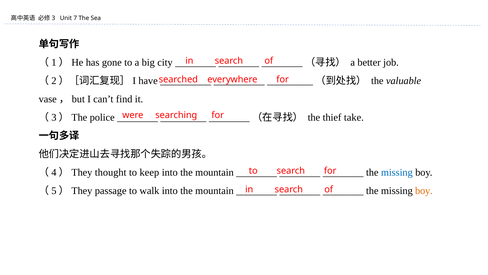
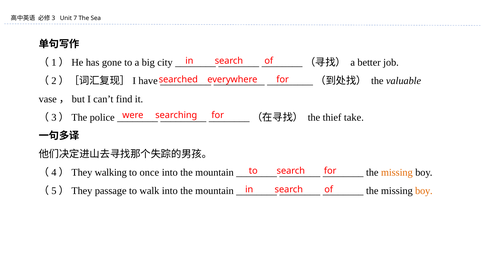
thought: thought -> walking (111, 172)
keep: keep -> once (149, 172)
missing colour: blue -> orange (397, 172)
